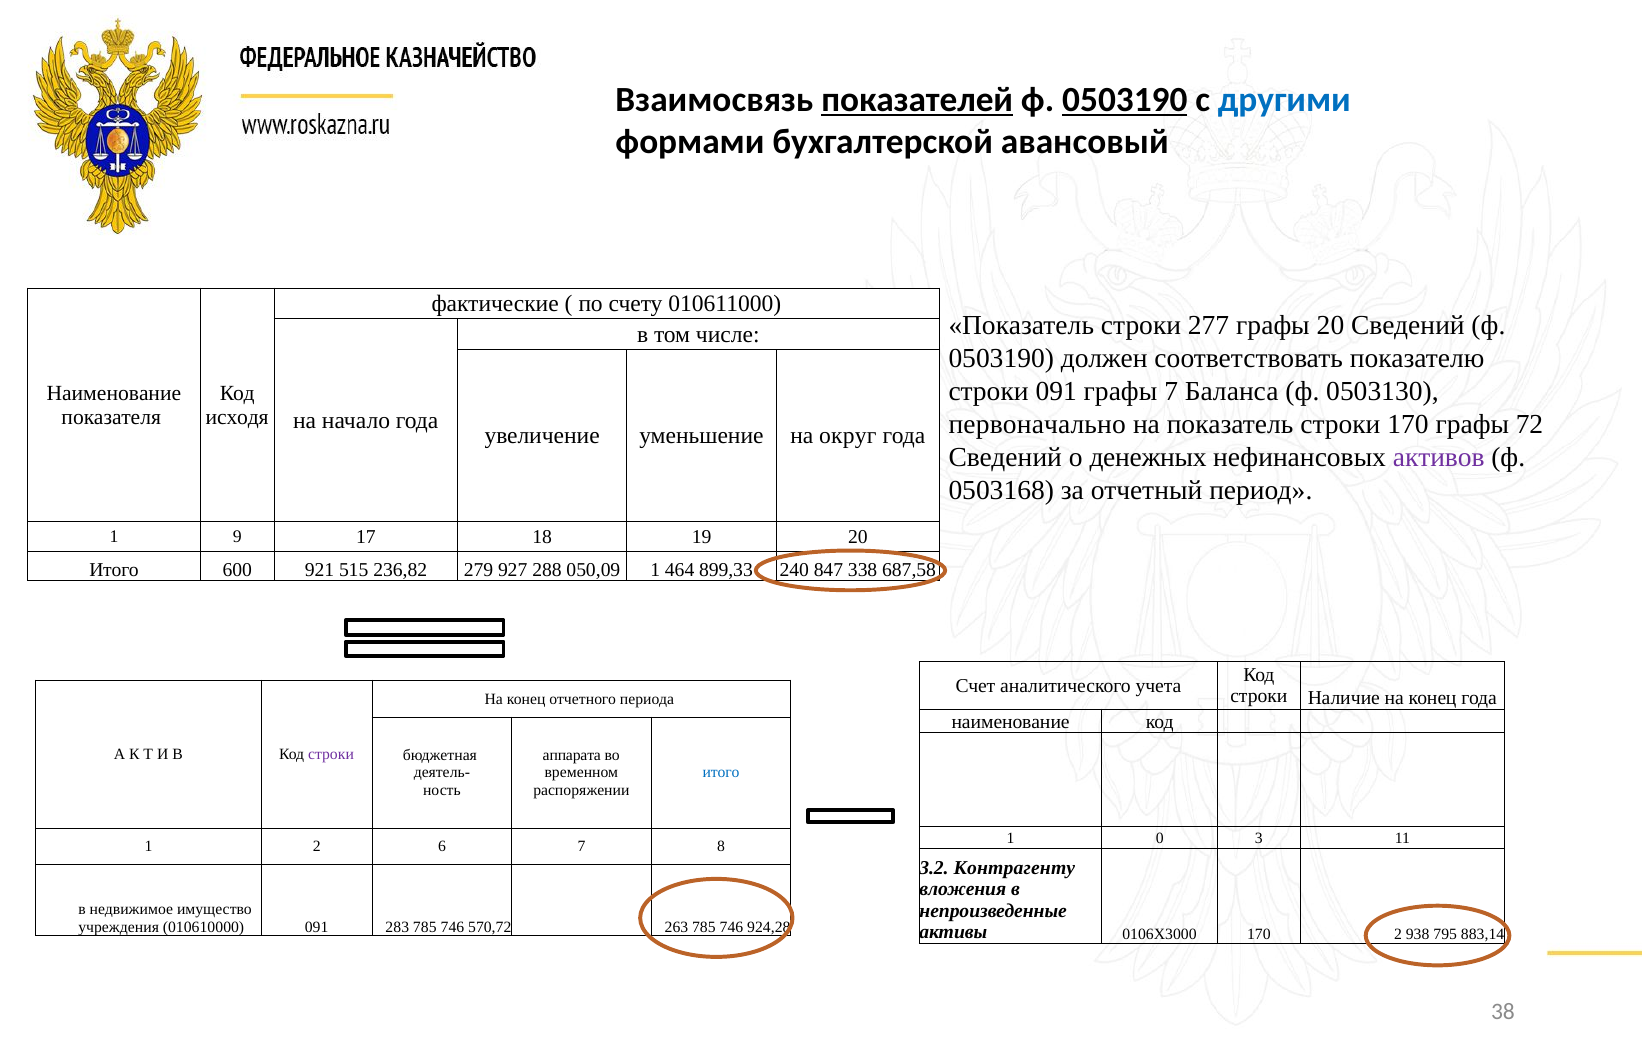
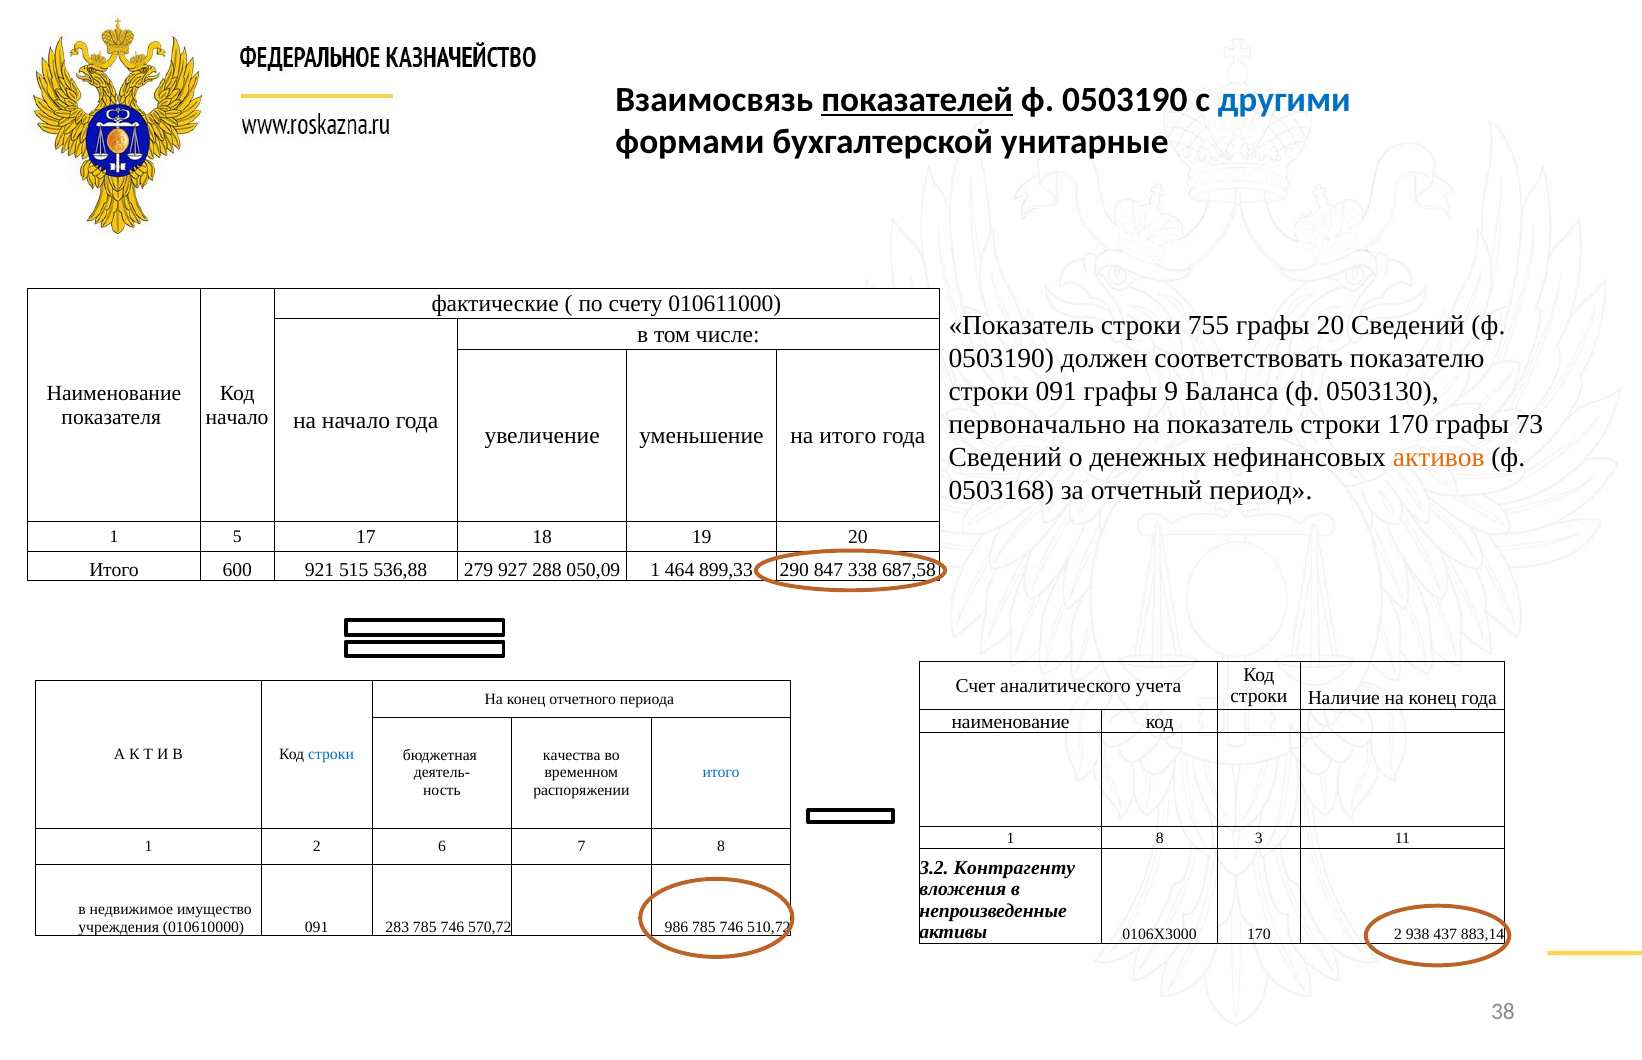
0503190 underline: present -> none (1125, 100)
авансовый: авансовый -> унитарные (1085, 142)
277: 277 -> 755 (1209, 325)
графы 7: 7 -> 9 (1171, 391)
исходя: исходя -> начало (237, 417)
72: 72 -> 73 (1529, 424)
на округ: округ -> итого (848, 436)
активов colour: purple -> orange (1439, 457)
9: 9 -> 5 (237, 537)
236,82: 236,82 -> 536,88 (400, 570)
240: 240 -> 290 (794, 570)
строки colour: purple -> blue (331, 754)
аппарата: аппарата -> качества (572, 755)
1 0: 0 -> 8 (1160, 838)
263: 263 -> 986 (676, 927)
924,28: 924,28 -> 510,72 (769, 927)
795: 795 -> 437 (1445, 935)
